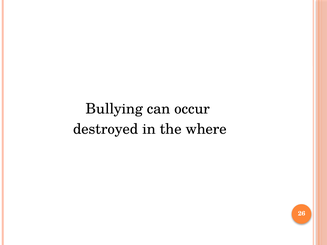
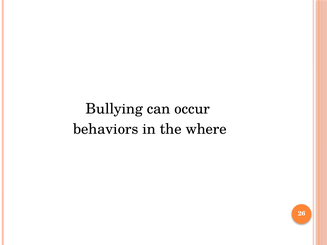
destroyed: destroyed -> behaviors (106, 129)
